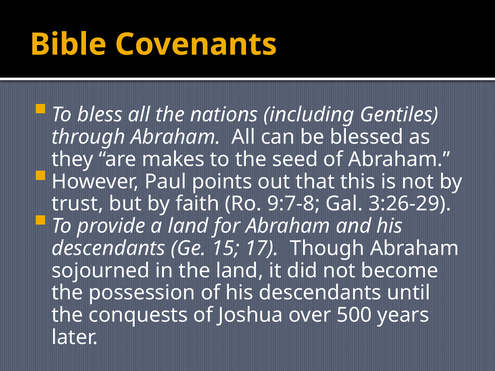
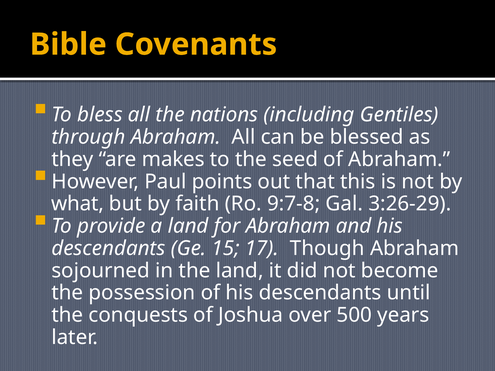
trust: trust -> what (78, 204)
